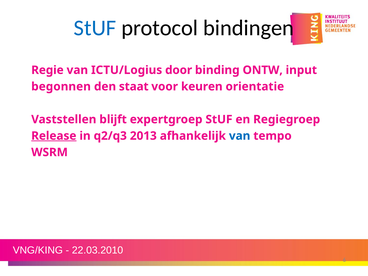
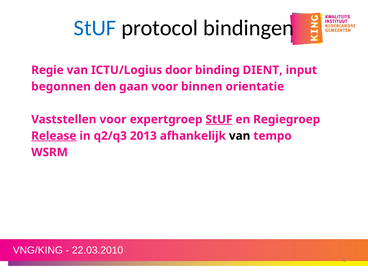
ONTW: ONTW -> DIENT (263, 70)
staat: staat -> gaan (134, 87)
keuren: keuren -> binnen (202, 87)
Vaststellen blijft: blijft -> voor (113, 119)
StUF underline: none -> present (219, 119)
van colour: blue -> black (240, 136)
